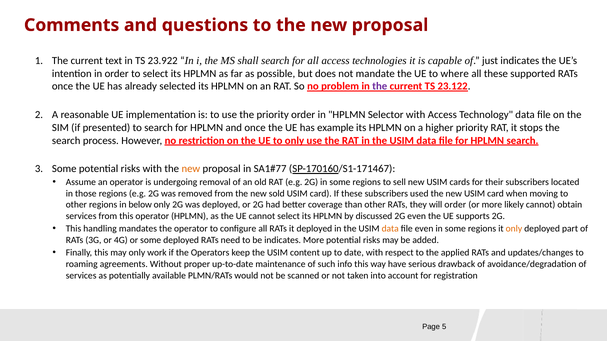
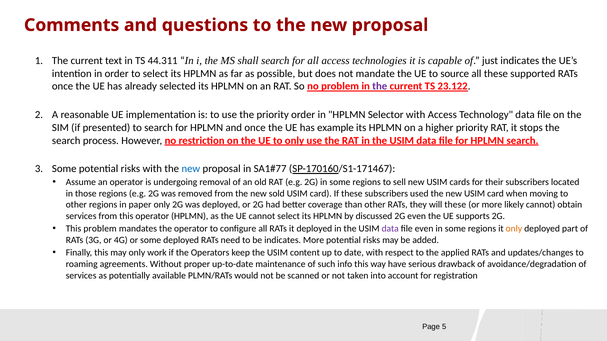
23.922: 23.922 -> 44.311 (163, 61)
where: where -> source (455, 74)
new colour: orange -> blue (191, 169)
below: below -> paper (140, 205)
will order: order -> these (455, 205)
This handling: handling -> problem (100, 229)
data colour: orange -> purple (390, 229)
